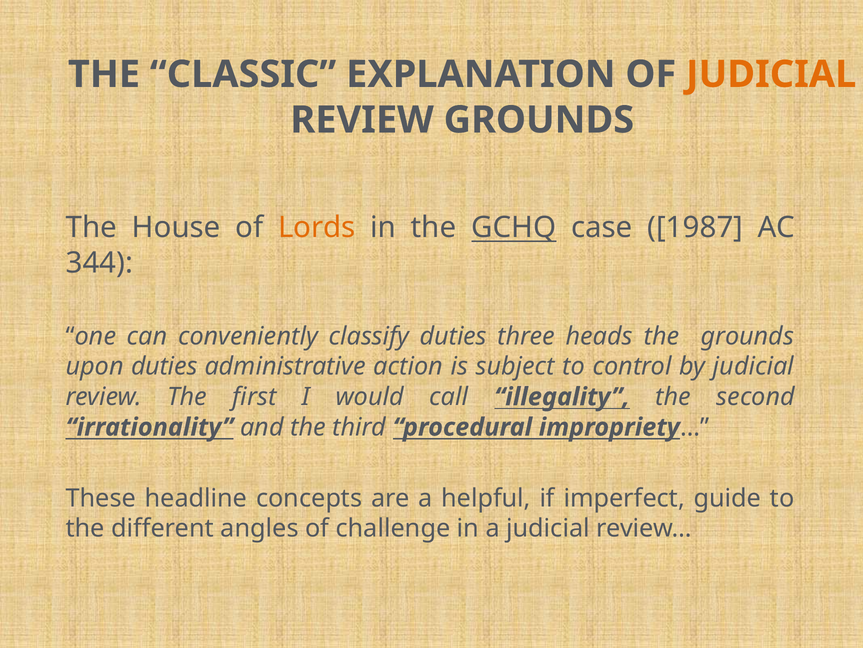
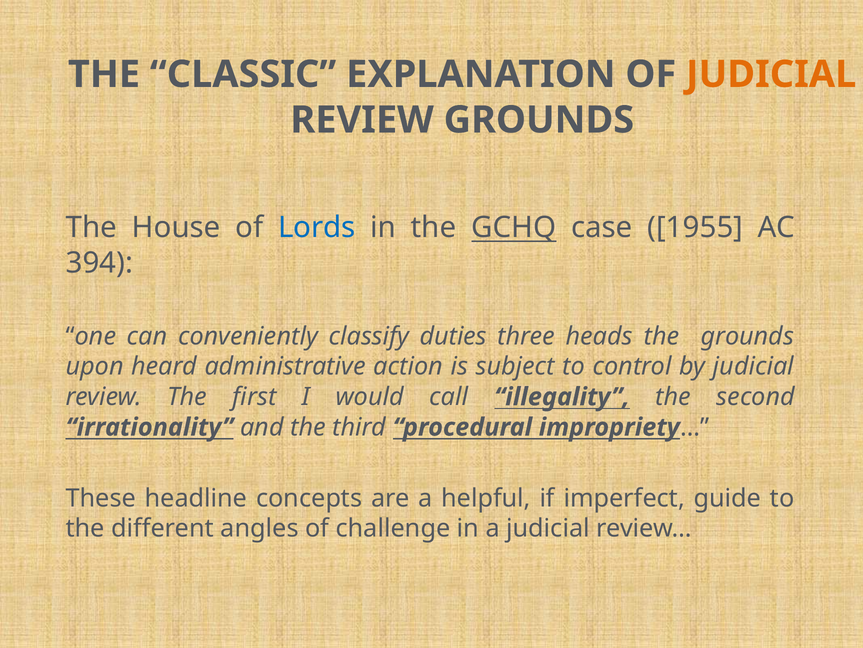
Lords colour: orange -> blue (317, 227)
1987: 1987 -> 1955 (695, 227)
344: 344 -> 394 (99, 263)
upon duties: duties -> heard (164, 366)
